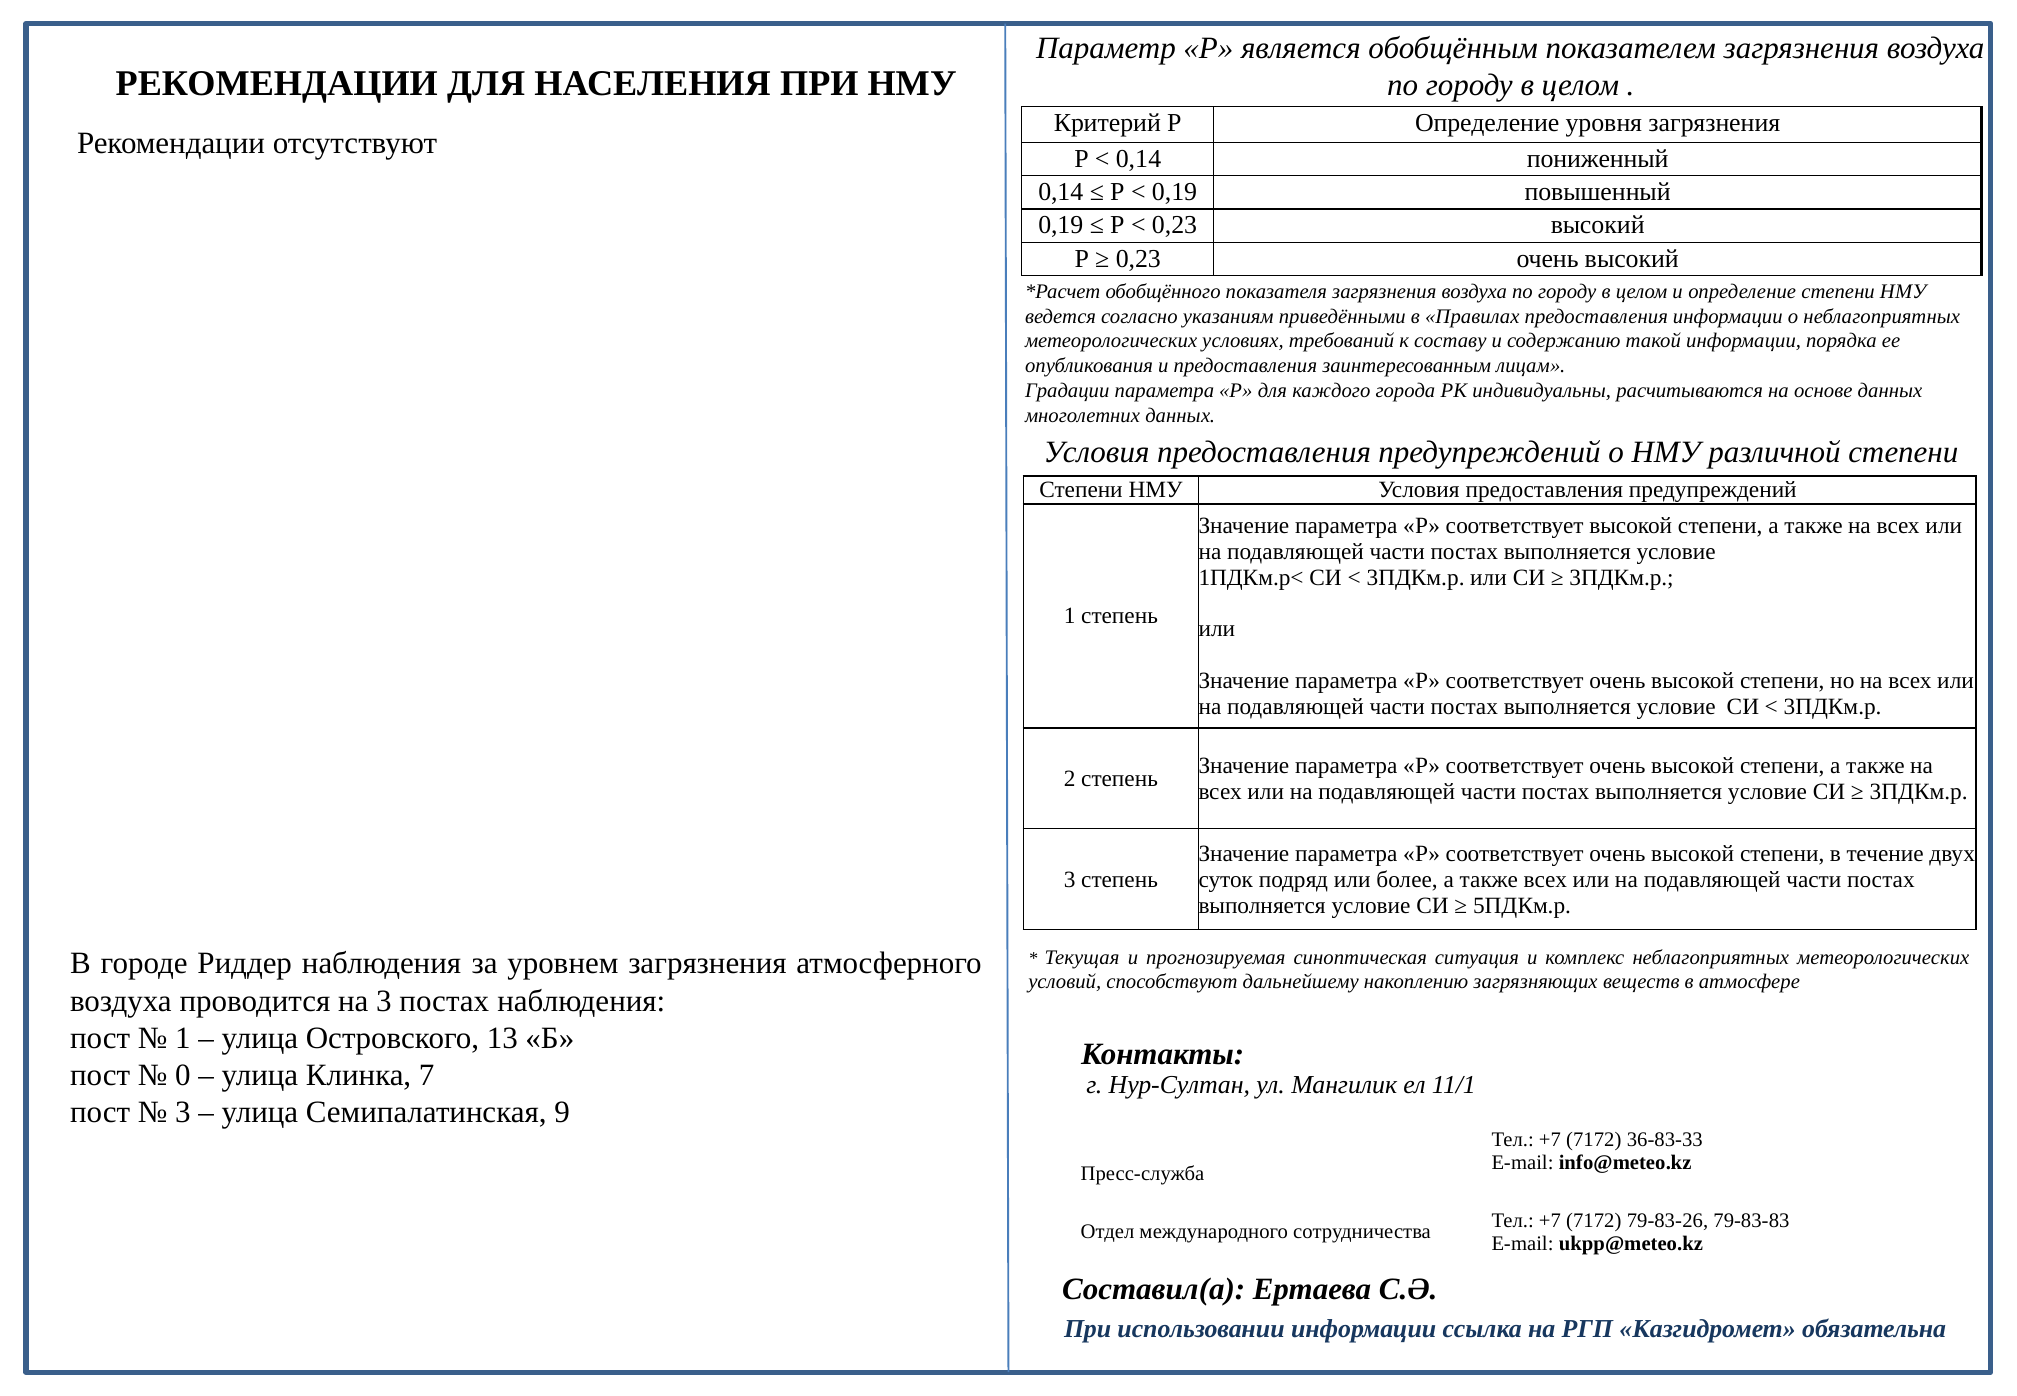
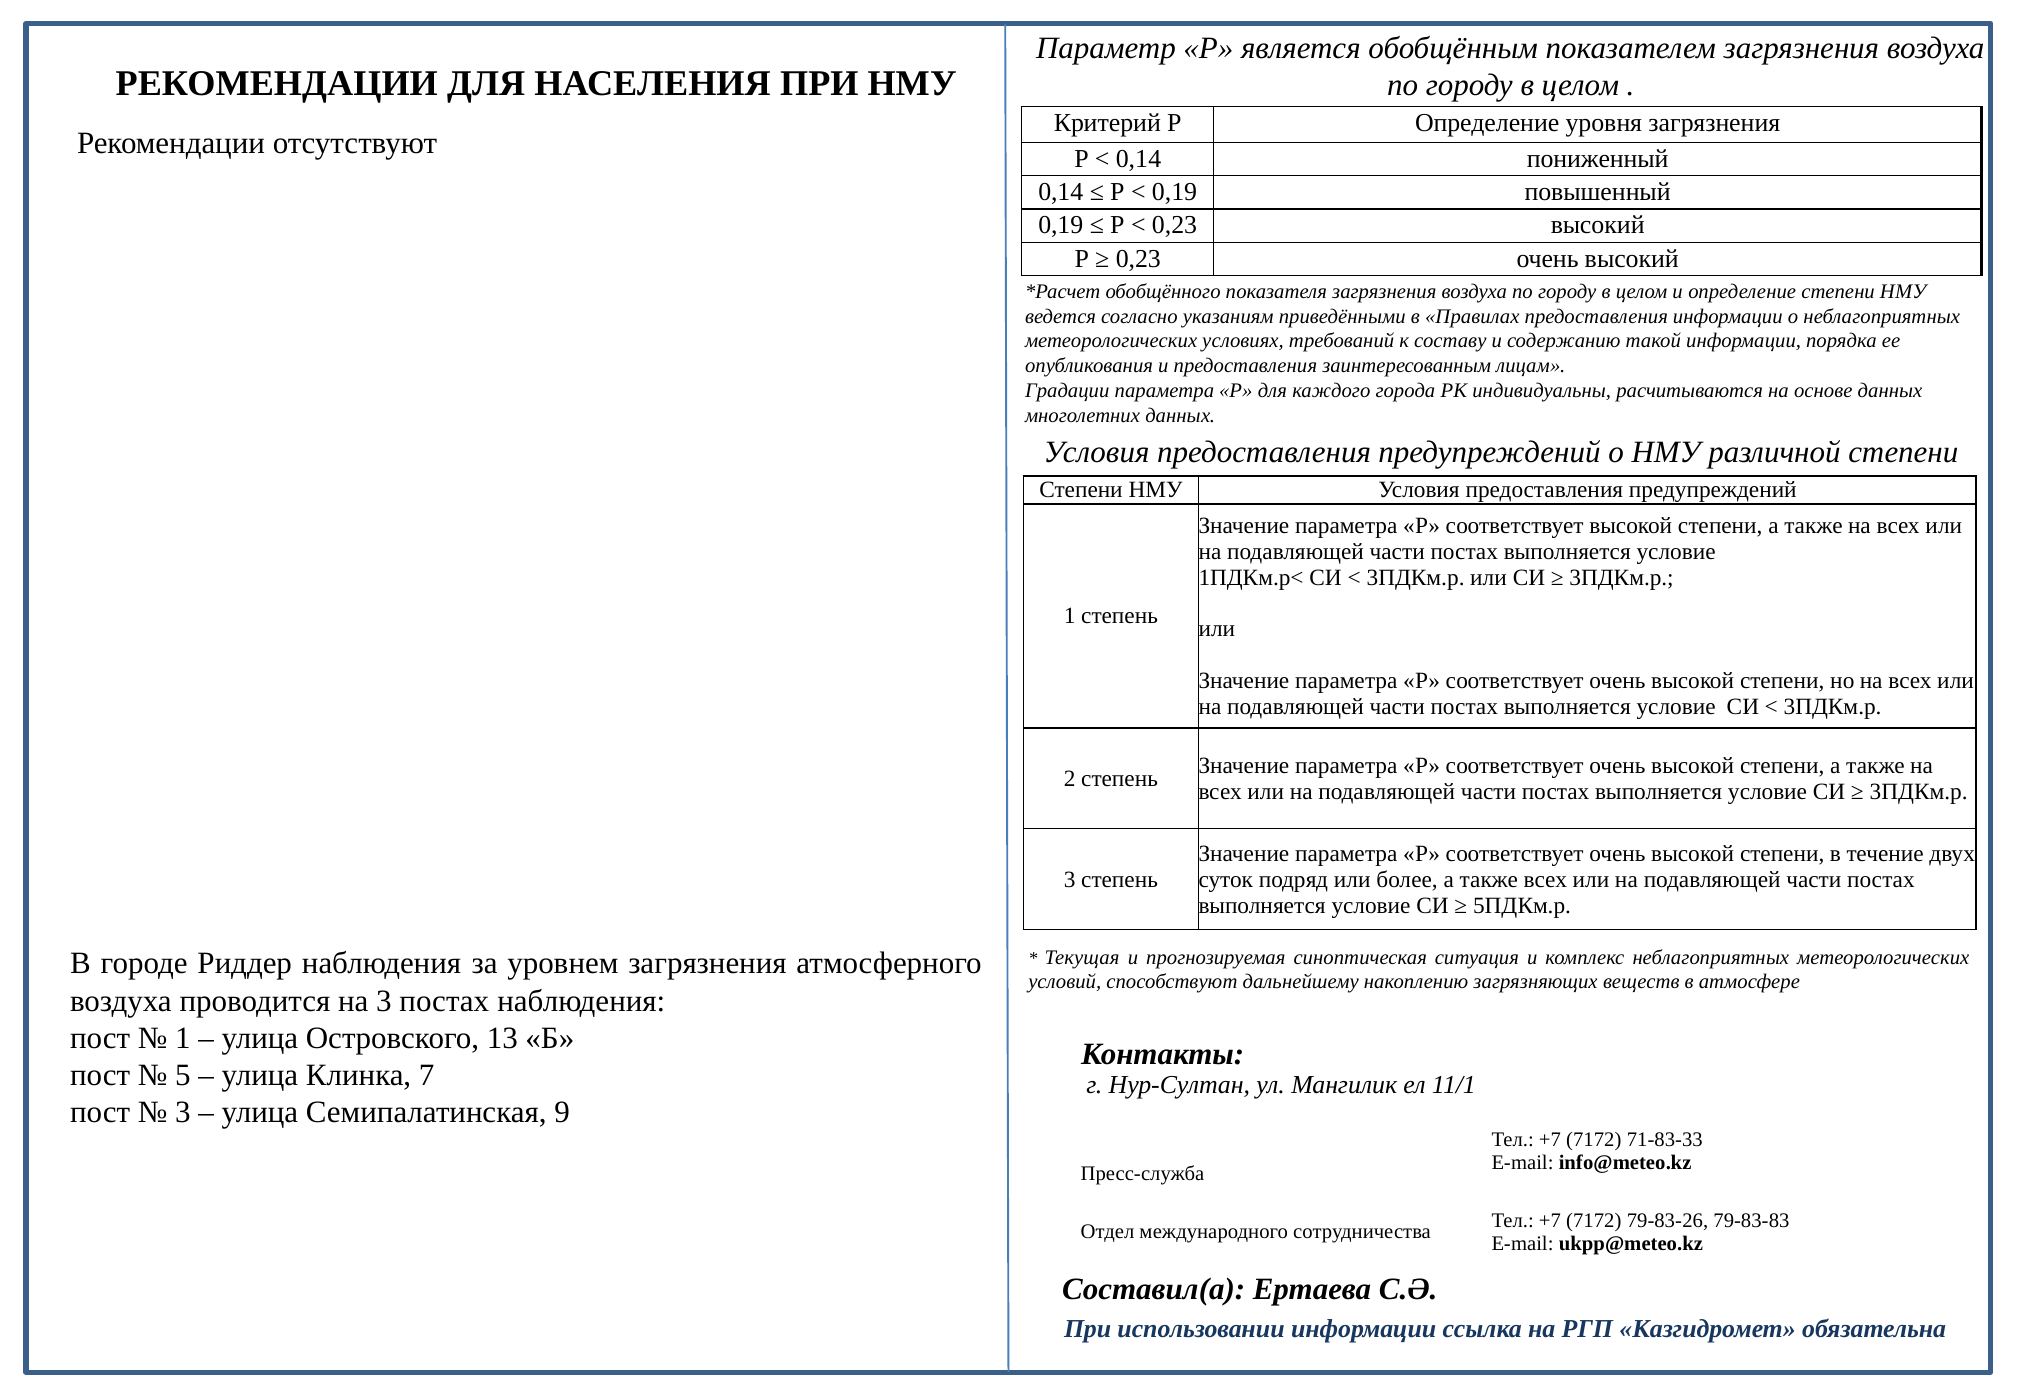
0: 0 -> 5 (183, 1076)
36-83-33: 36-83-33 -> 71-83-33 (1665, 1140)
